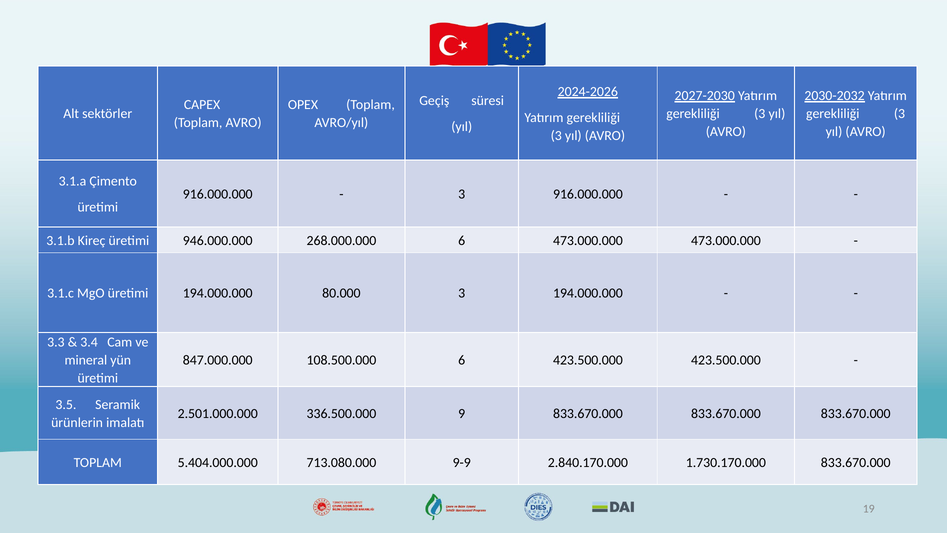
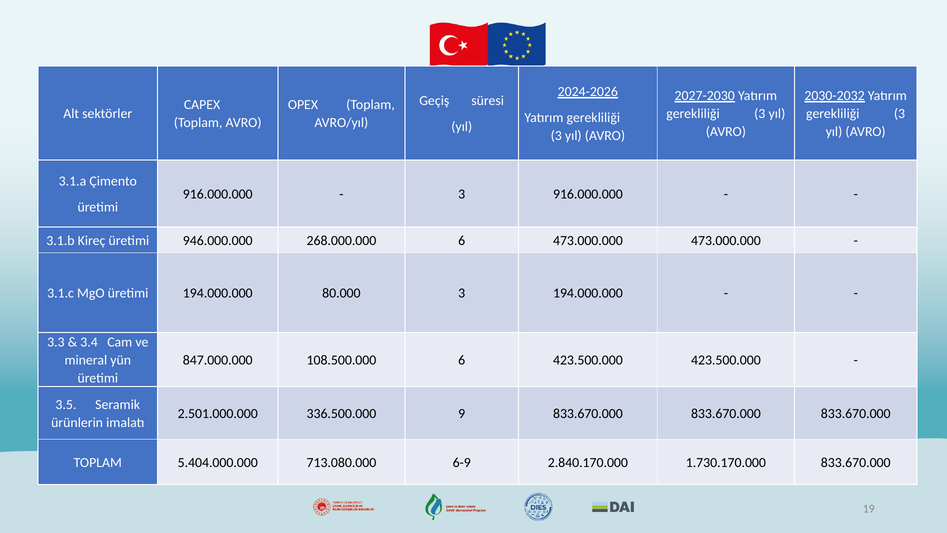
9-9: 9-9 -> 6-9 (462, 462)
